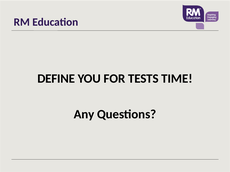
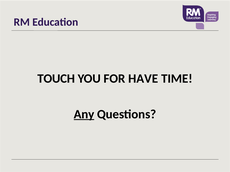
DEFINE: DEFINE -> TOUCH (56, 79)
TESTS: TESTS -> HAVE (143, 79)
Any underline: none -> present (84, 114)
